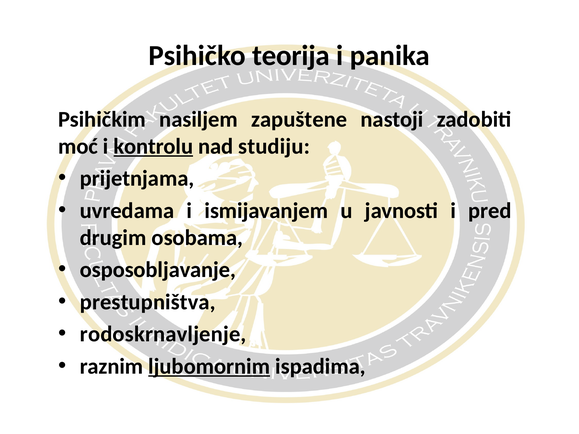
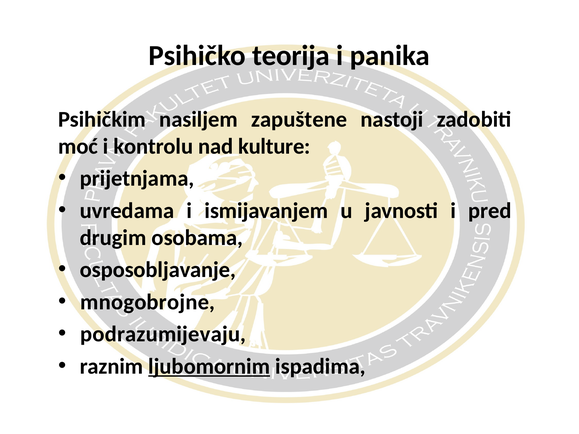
kontrolu underline: present -> none (153, 146)
studiju: studiju -> kulture (274, 146)
prestupništva: prestupništva -> mnogobrojne (148, 302)
rodoskrnavljenje: rodoskrnavljenje -> podrazumijevaju (163, 334)
